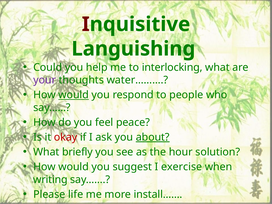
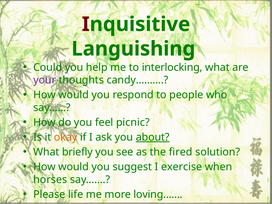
water………: water……… -> candy……… (137, 80)
would underline: present -> none (74, 95)
peace: peace -> picnic (133, 122)
okay colour: red -> orange (66, 137)
hour: hour -> fired (181, 152)
writing: writing -> horses (50, 180)
install……: install…… -> loving…… (158, 194)
